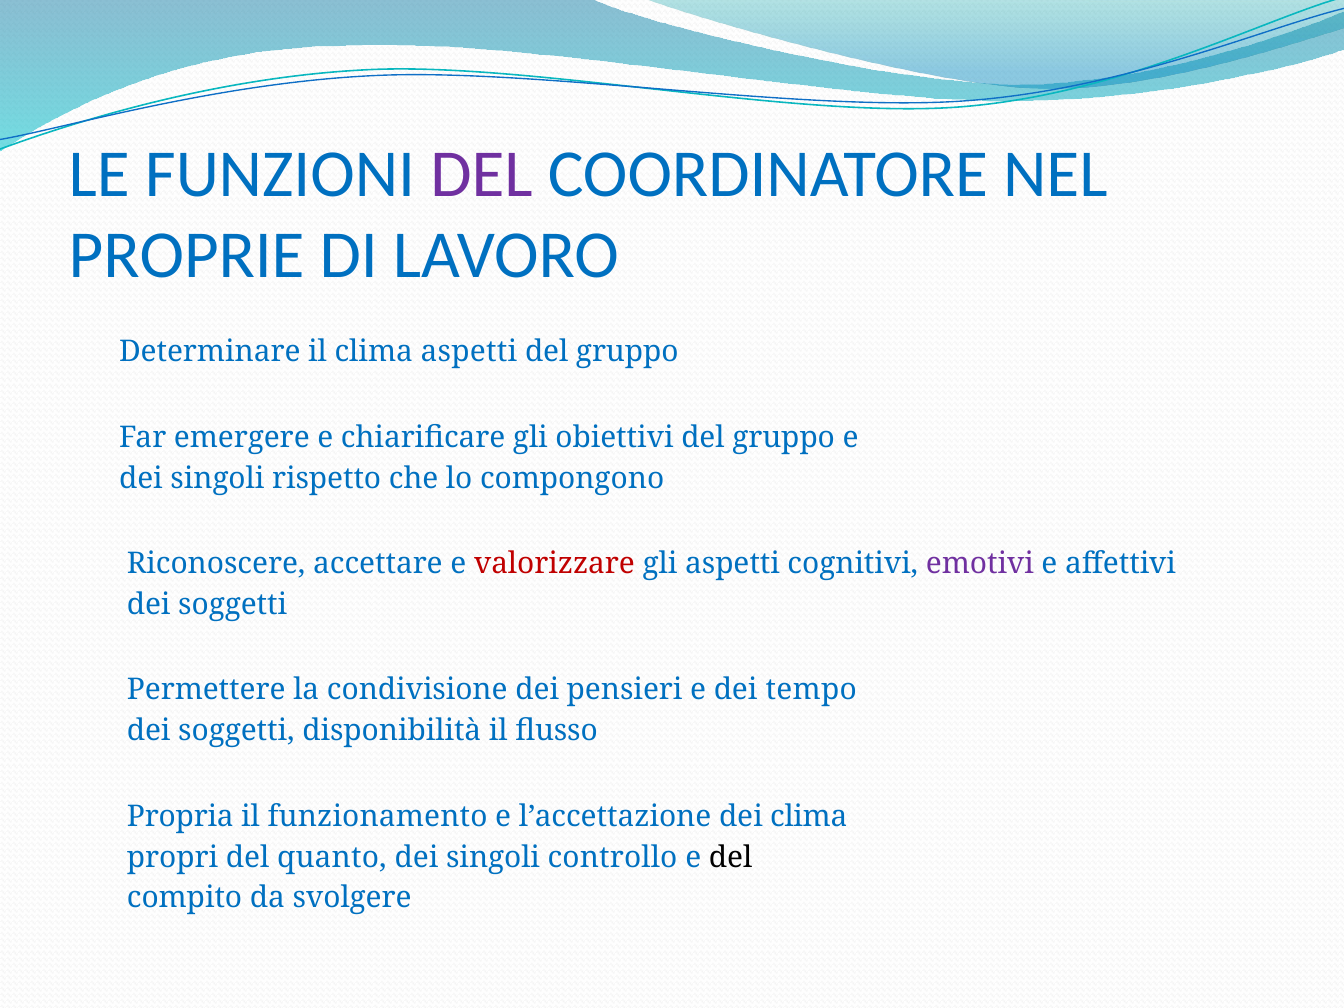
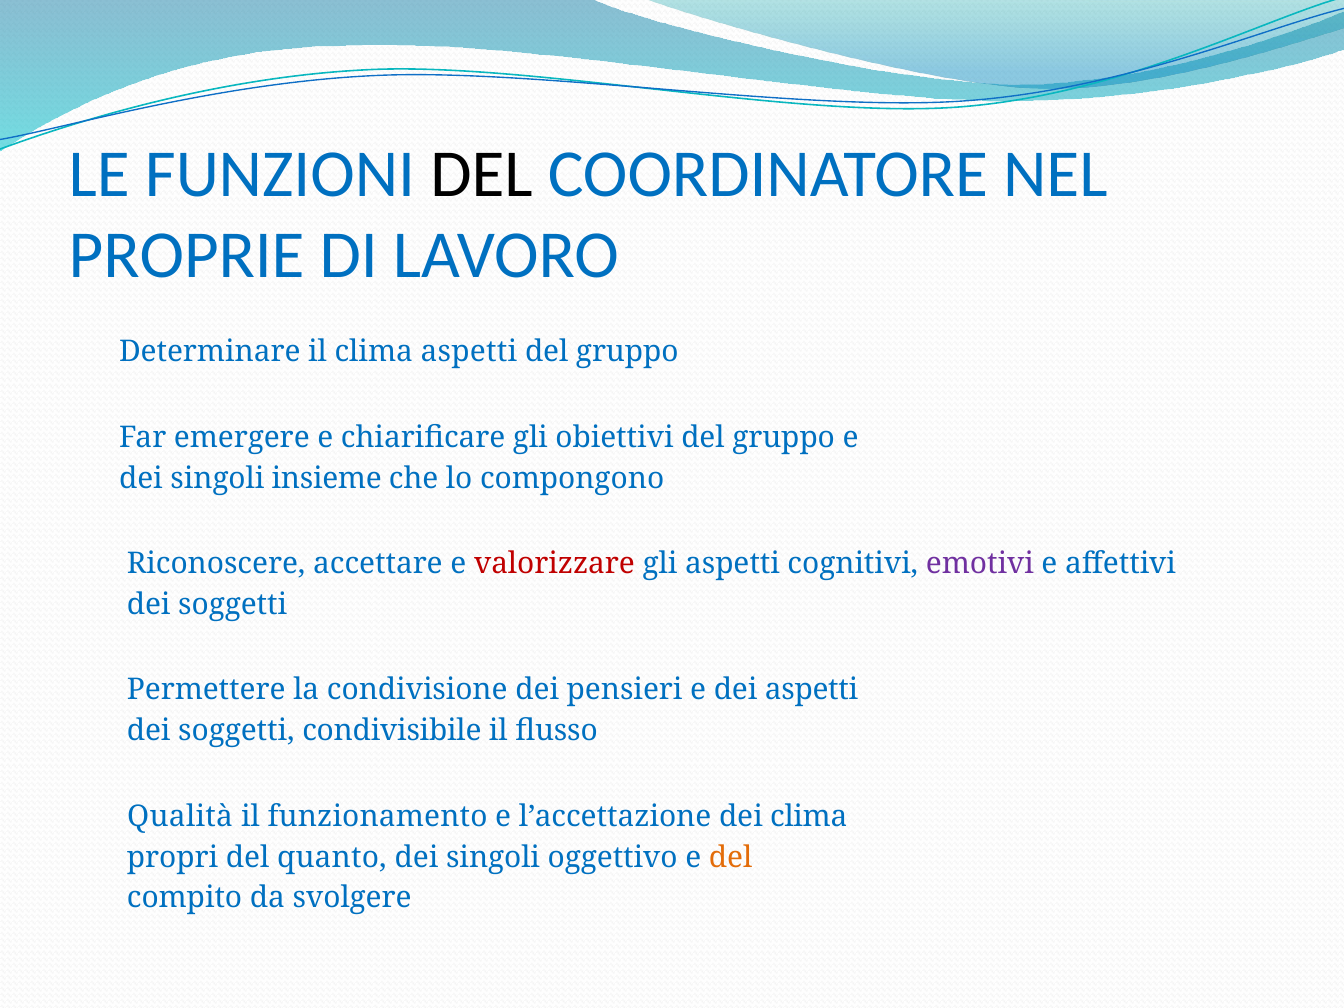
DEL colour: purple -> black (481, 175)
rispetto: rispetto -> insieme (327, 478)
dei tempo: tempo -> aspetti (812, 690)
disponibilità: disponibilità -> condivisibile (392, 731)
Propria: Propria -> Qualità (180, 816)
controllo: controllo -> oggettivo (613, 857)
del colour: black -> orange (731, 857)
